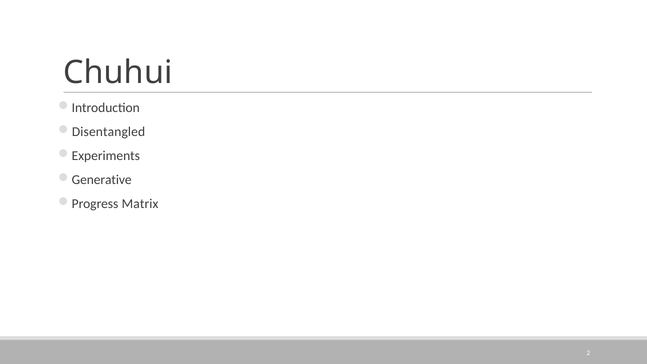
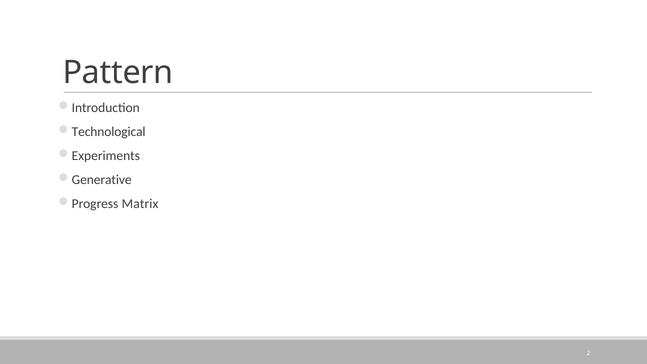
Chuhui: Chuhui -> Pattern (118, 72)
Disentangled: Disentangled -> Technological (109, 132)
